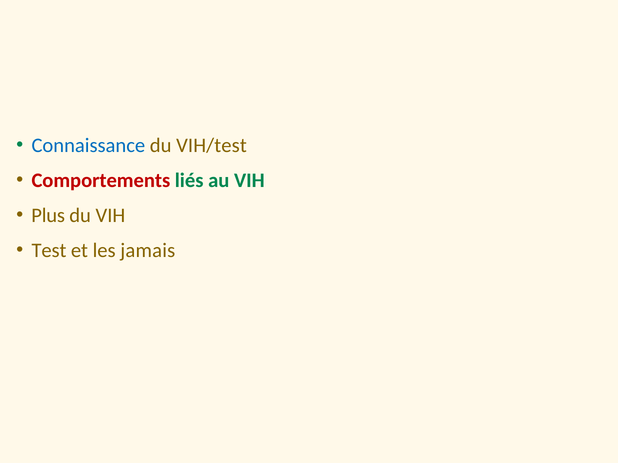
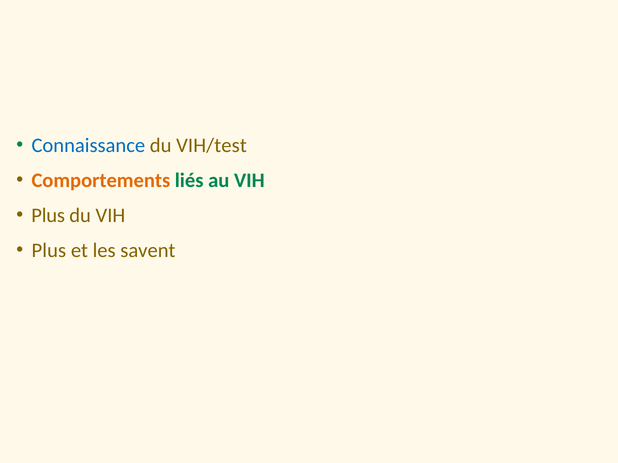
Comportements colour: red -> orange (101, 181)
Test: Test -> Plus (49, 251)
jamais: jamais -> savent (148, 251)
